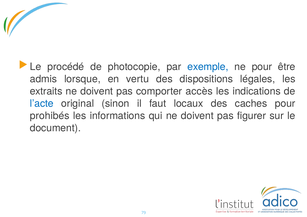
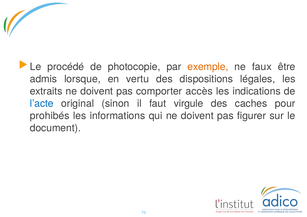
exemple colour: blue -> orange (208, 67)
ne pour: pour -> faux (262, 67)
locaux: locaux -> virgule (189, 104)
